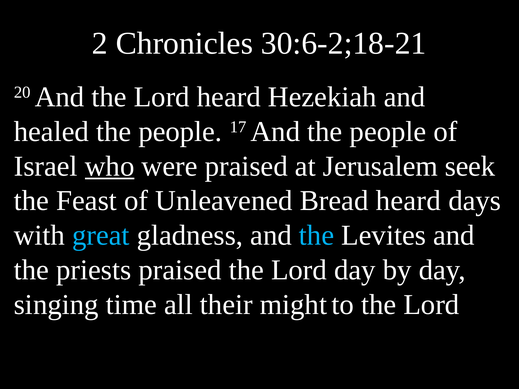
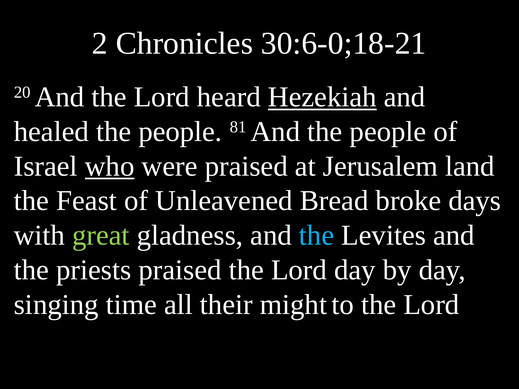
30:6-2;18-21: 30:6-2;18-21 -> 30:6-0;18-21 (344, 43)
Hezekiah underline: none -> present (322, 97)
17: 17 -> 81 (238, 127)
seek: seek -> land (470, 166)
Bread heard: heard -> broke (408, 201)
great colour: light blue -> light green (101, 236)
